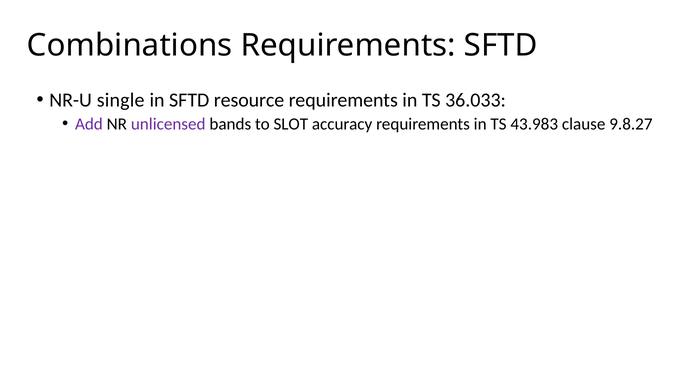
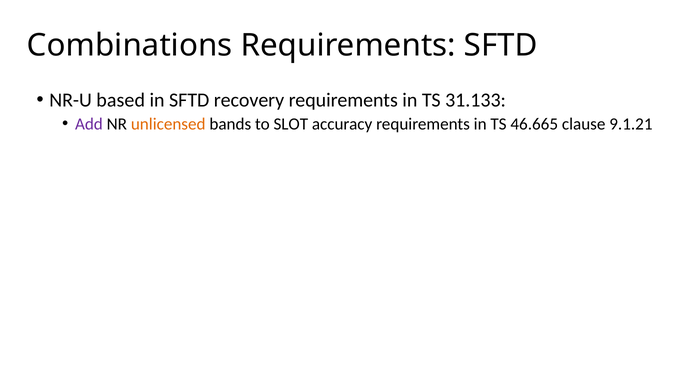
single: single -> based (121, 100)
resource: resource -> recovery (249, 100)
36.033: 36.033 -> 31.133 (476, 100)
unlicensed colour: purple -> orange (168, 124)
43.983: 43.983 -> 46.665 (534, 124)
9.8.27: 9.8.27 -> 9.1.21 (631, 124)
